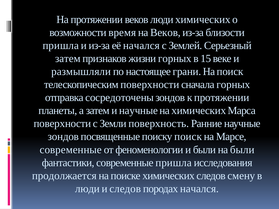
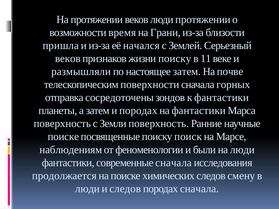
люди химических: химических -> протяжении (203, 20)
на Веков: Веков -> Грани (165, 33)
затем: затем -> веков (68, 59)
жизни горных: горных -> поиску (175, 59)
15: 15 -> 11 (206, 59)
настоящее грани: грани -> затем (187, 72)
На поиск: поиск -> почве (230, 72)
к протяжении: протяжении -> фантастики (222, 98)
и научные: научные -> породах (138, 111)
на химических: химических -> фантастики (199, 111)
поверхности: поверхности -> поверхность (62, 124)
зондов: зондов -> поиске (63, 137)
современные: современные -> наблюдениям (71, 150)
на были: были -> люди (242, 150)
современные пришла: пришла -> сначала (174, 163)
породах начался: начался -> сначала (199, 189)
